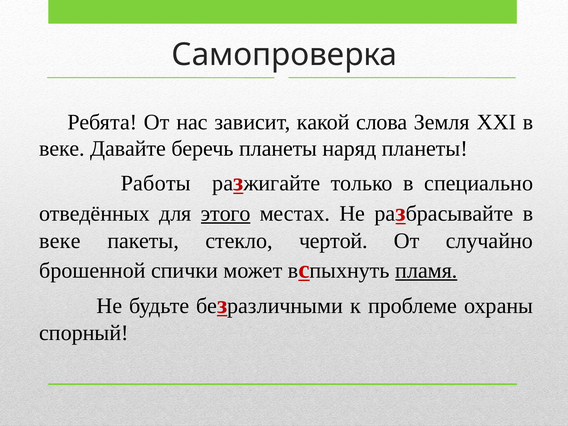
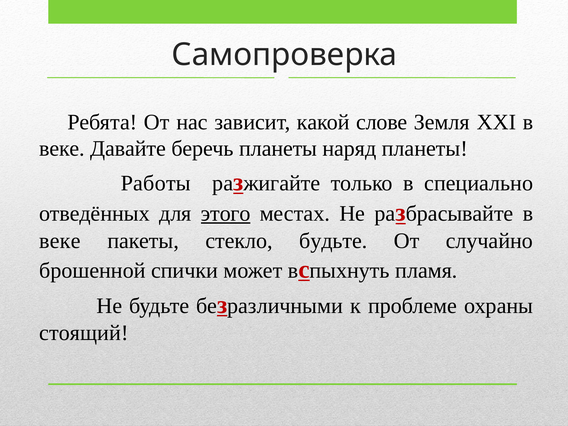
слова: слова -> слове (382, 122)
стекло чертой: чертой -> будьте (333, 241)
пламя underline: present -> none (426, 270)
спорный: спорный -> стоящий (84, 333)
